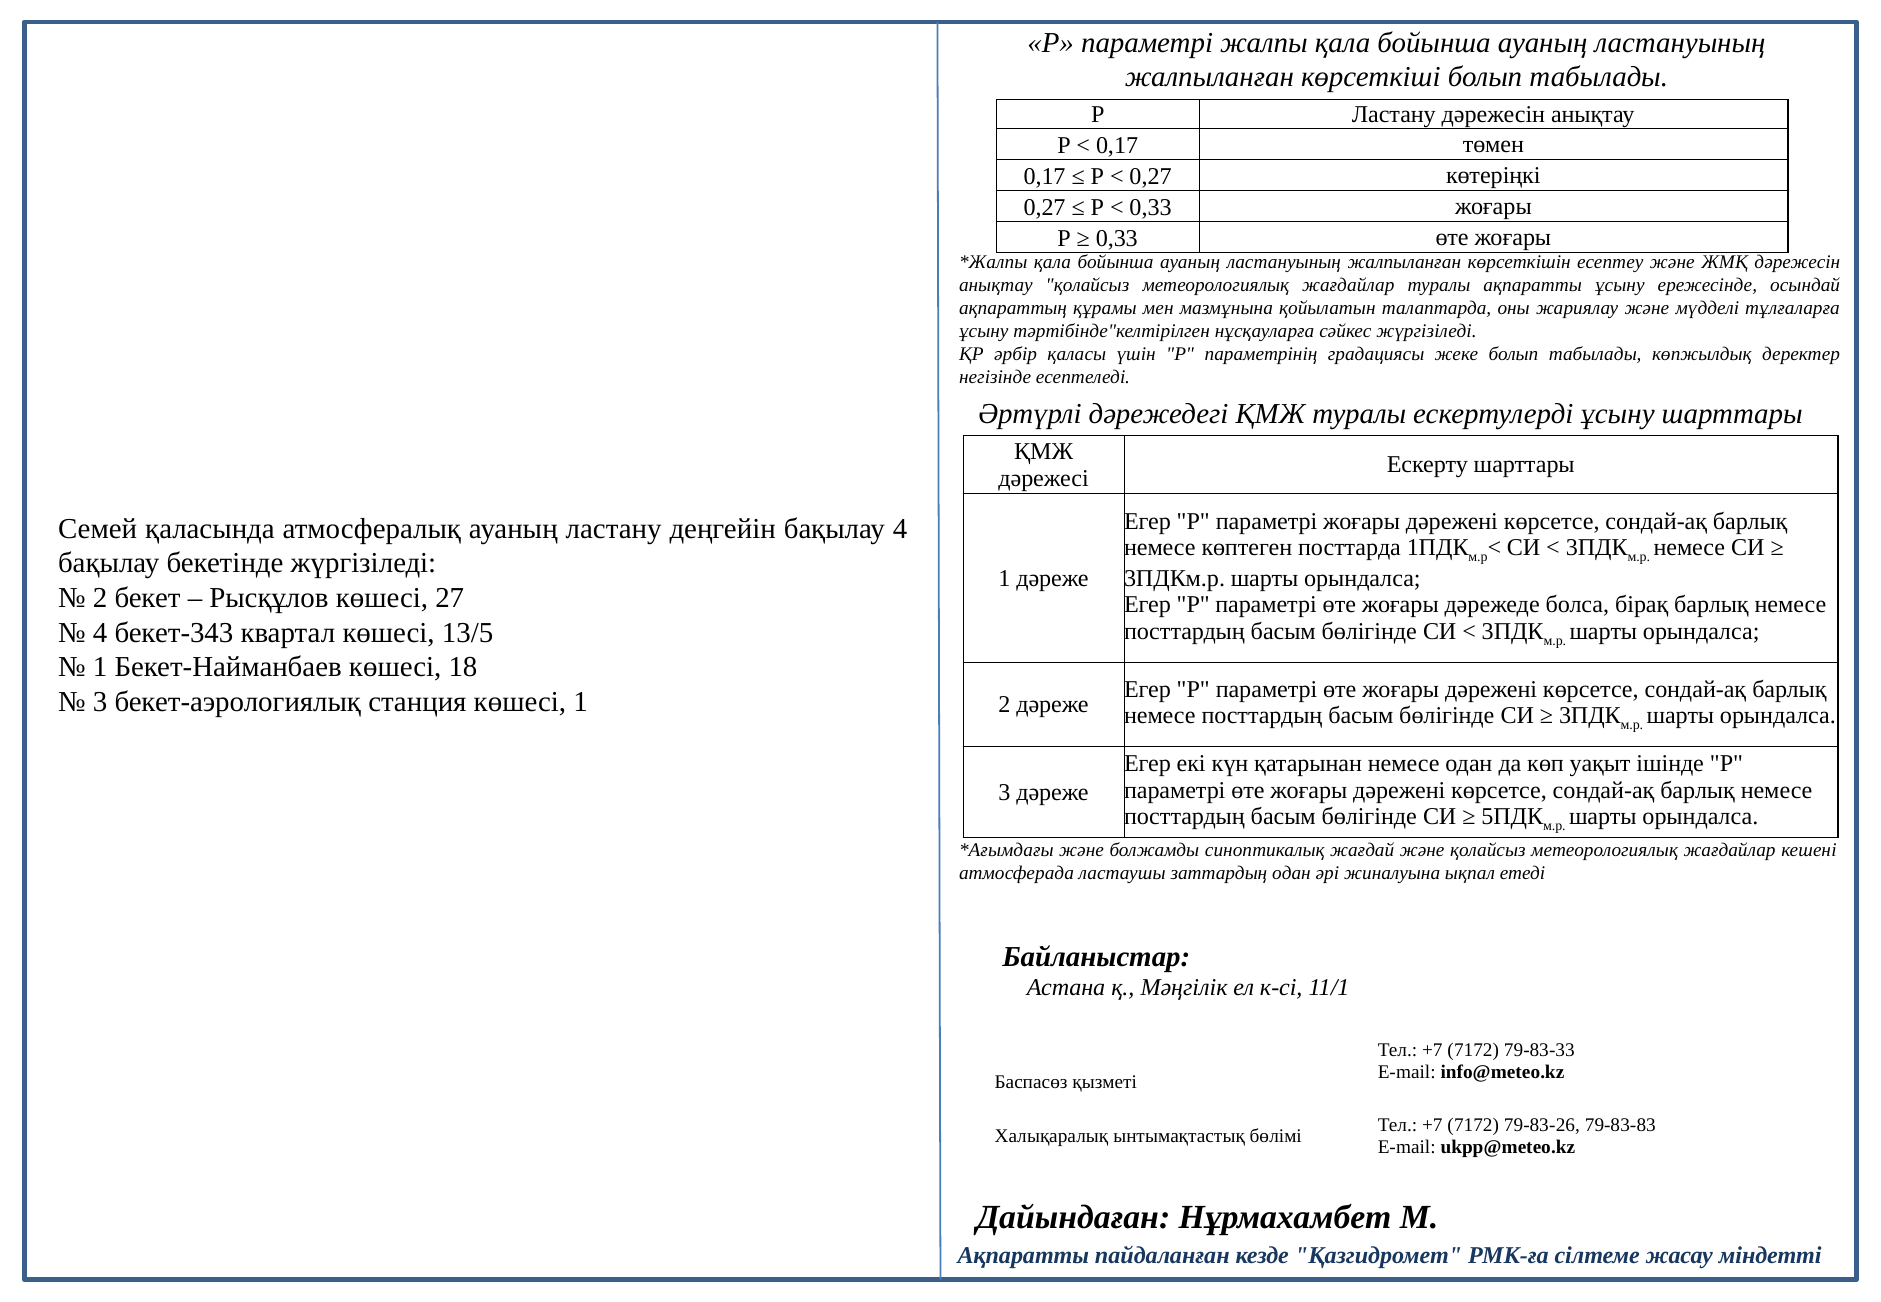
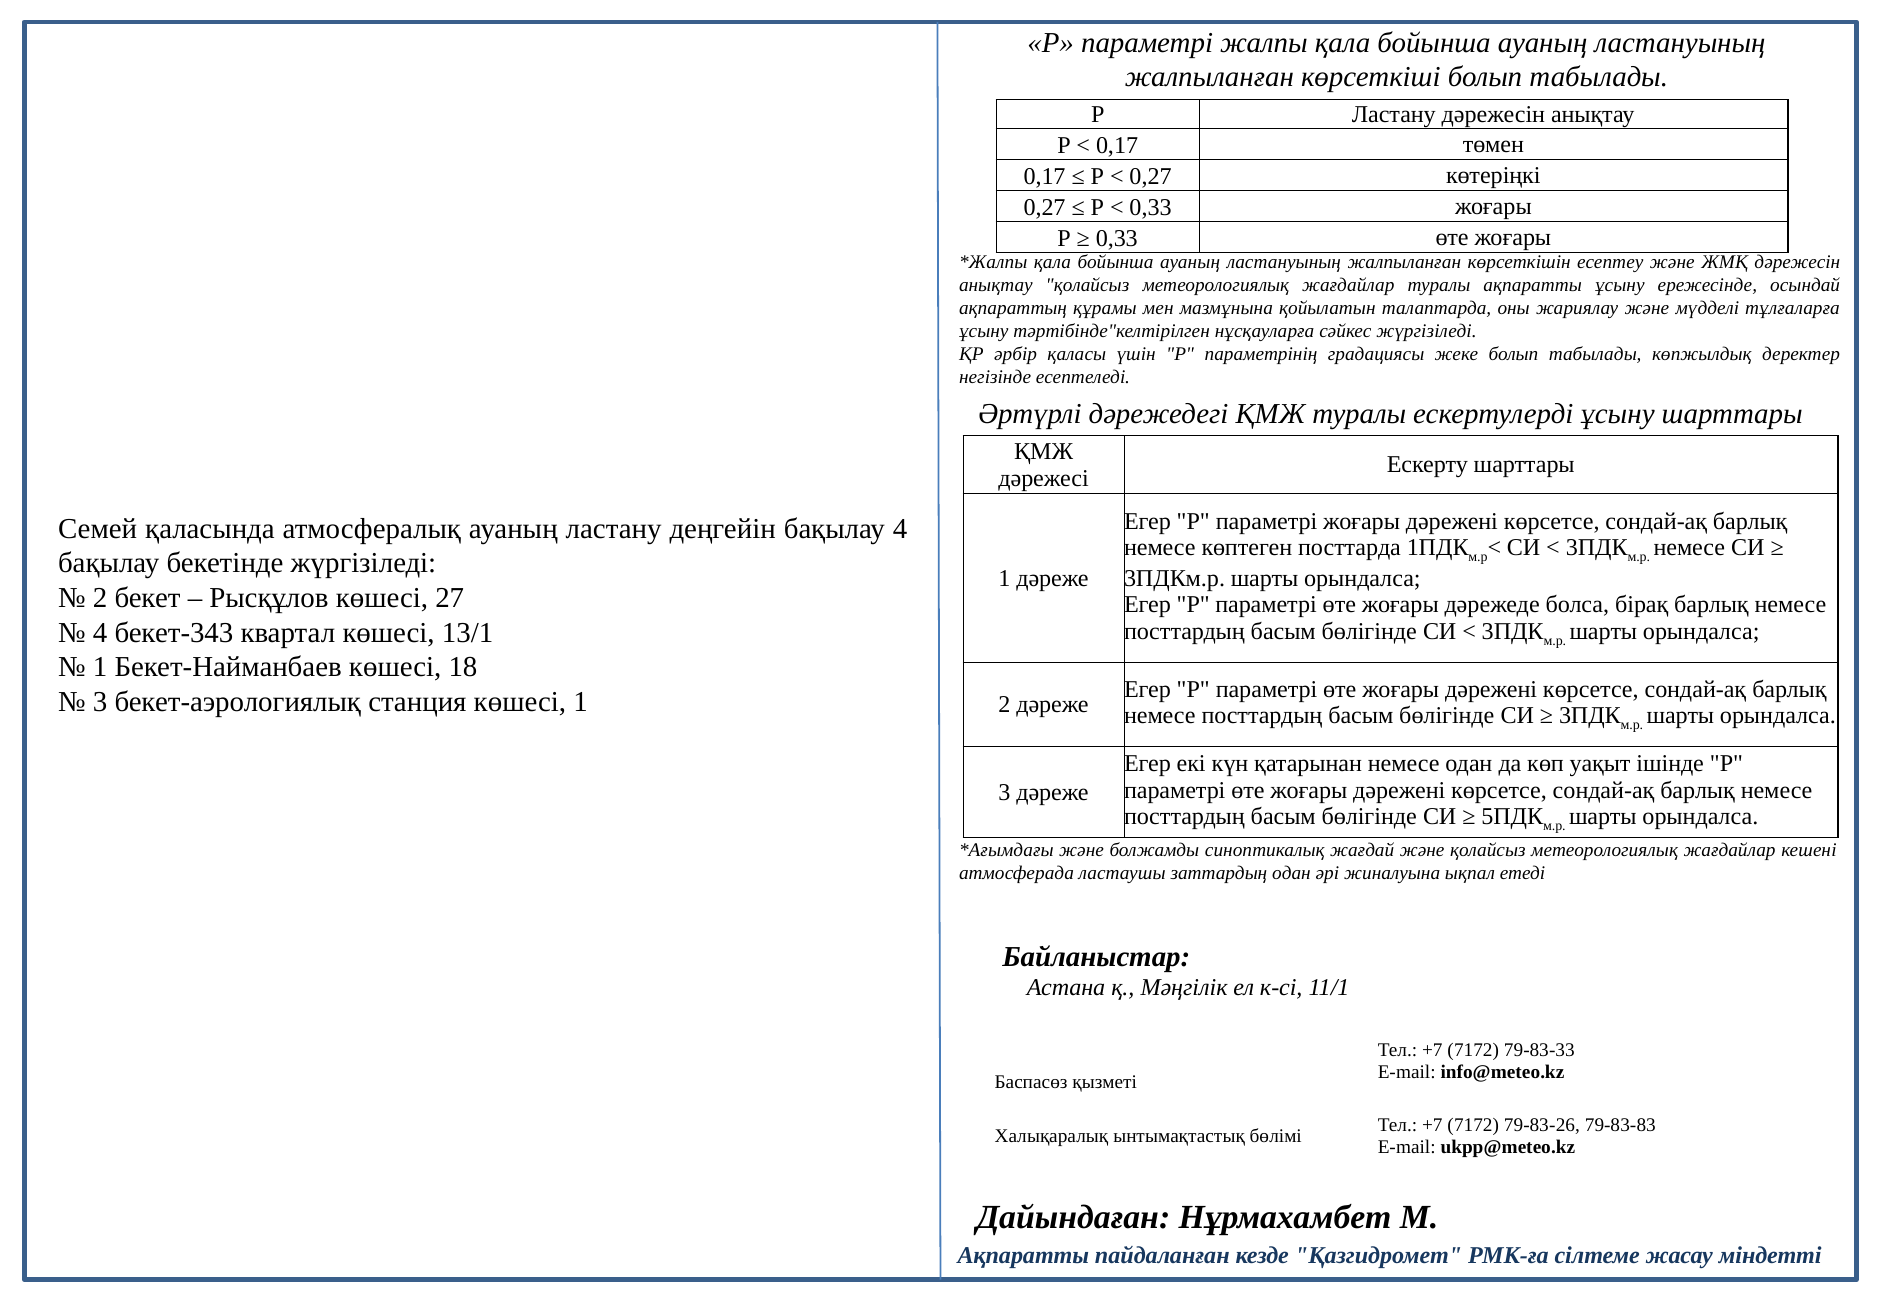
13/5: 13/5 -> 13/1 (468, 633)
